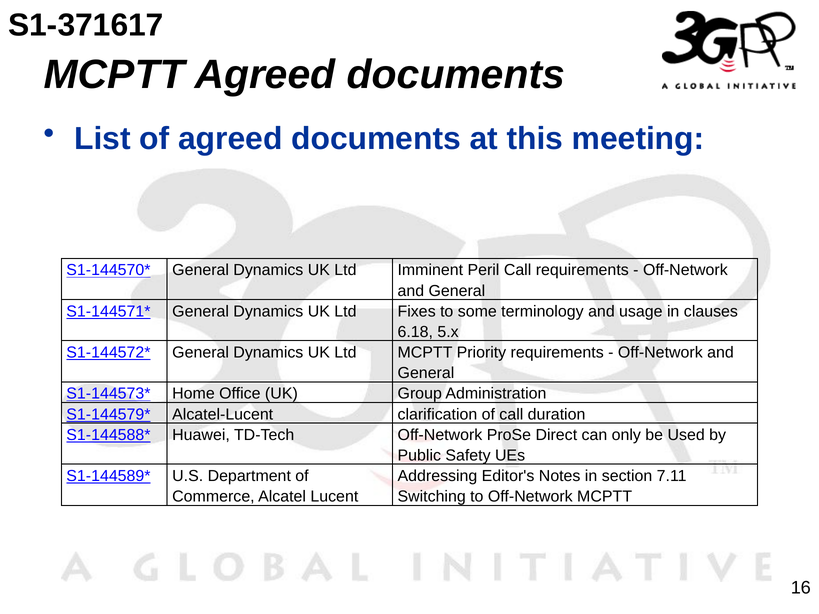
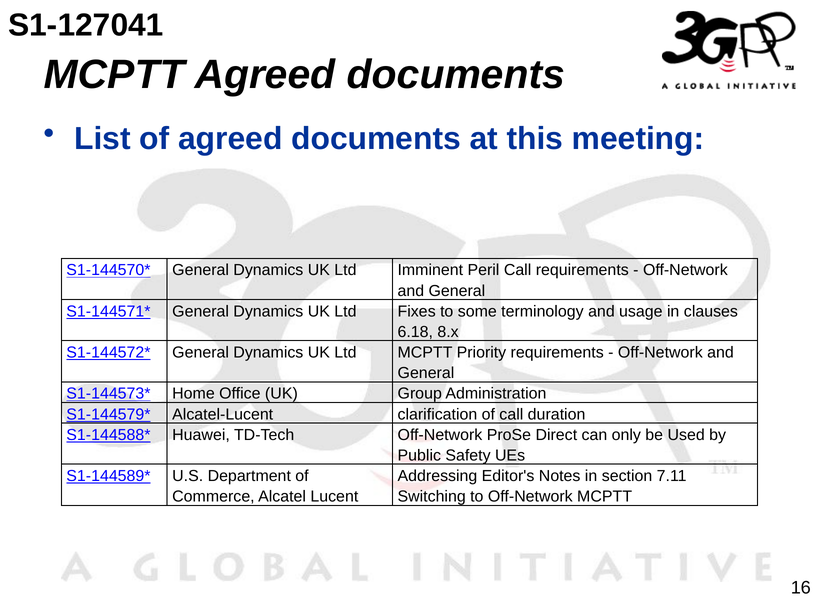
S1-371617: S1-371617 -> S1-127041 (86, 25)
5.x: 5.x -> 8.x (448, 332)
